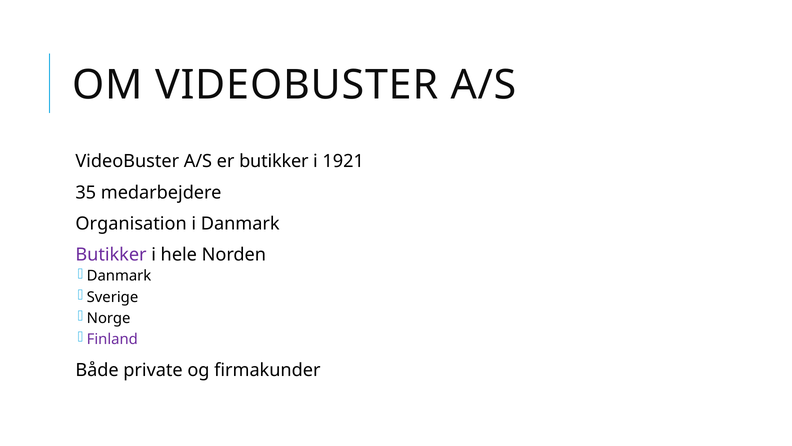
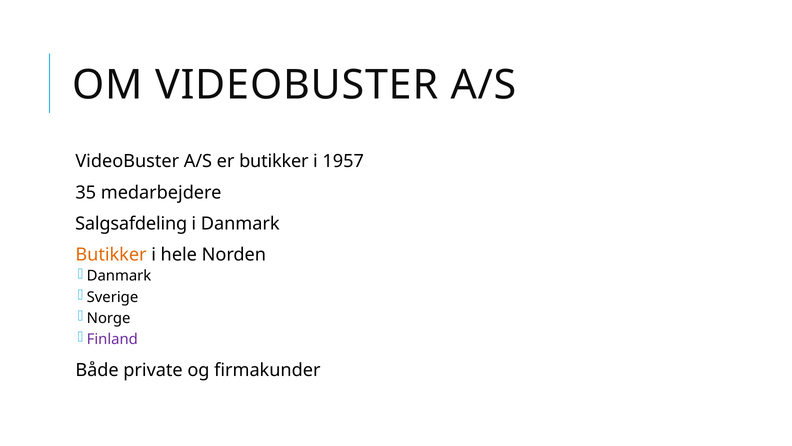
1921: 1921 -> 1957 (343, 161)
Organisation: Organisation -> Salgsafdeling (131, 223)
Butikker colour: purple -> orange (111, 255)
